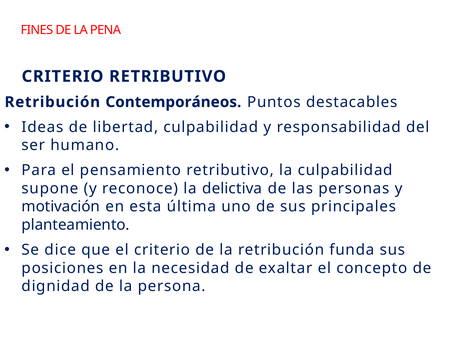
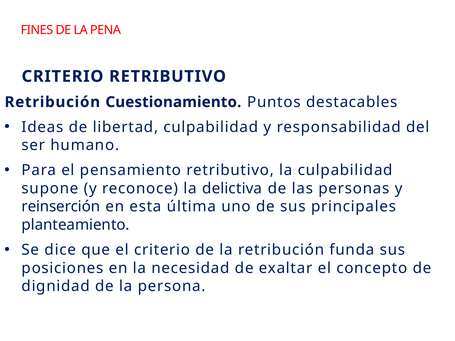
Contemporáneos: Contemporáneos -> Cuestionamiento (173, 102)
motivación: motivación -> reinserción (61, 207)
